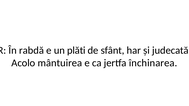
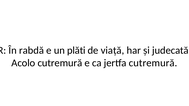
sfânt: sfânt -> viață (112, 50)
Acolo mântuirea: mântuirea -> cutremură (60, 63)
jertfa închinarea: închinarea -> cutremură (153, 63)
